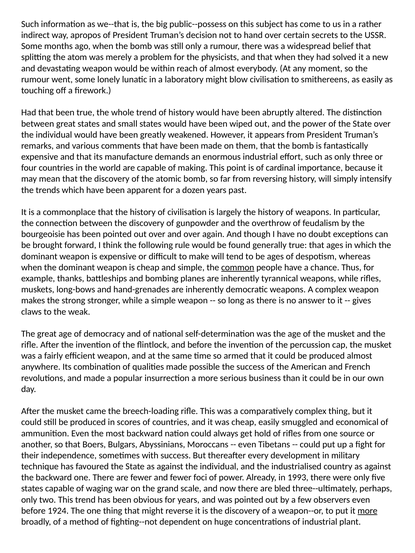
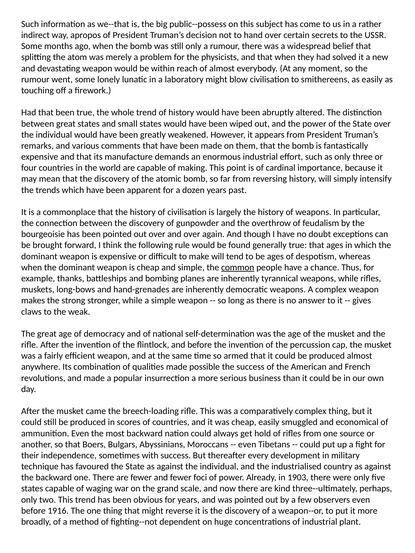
1993: 1993 -> 1903 (298, 478)
bled: bled -> kind (282, 489)
1924: 1924 -> 1916 (58, 511)
more underline: present -> none (368, 511)
